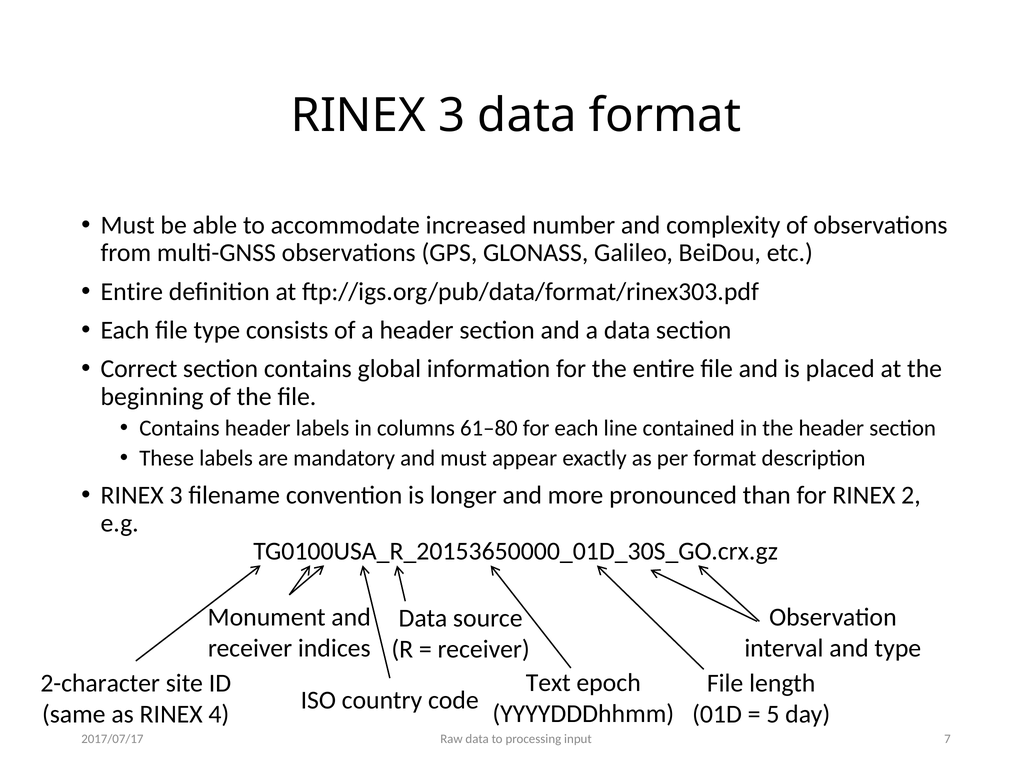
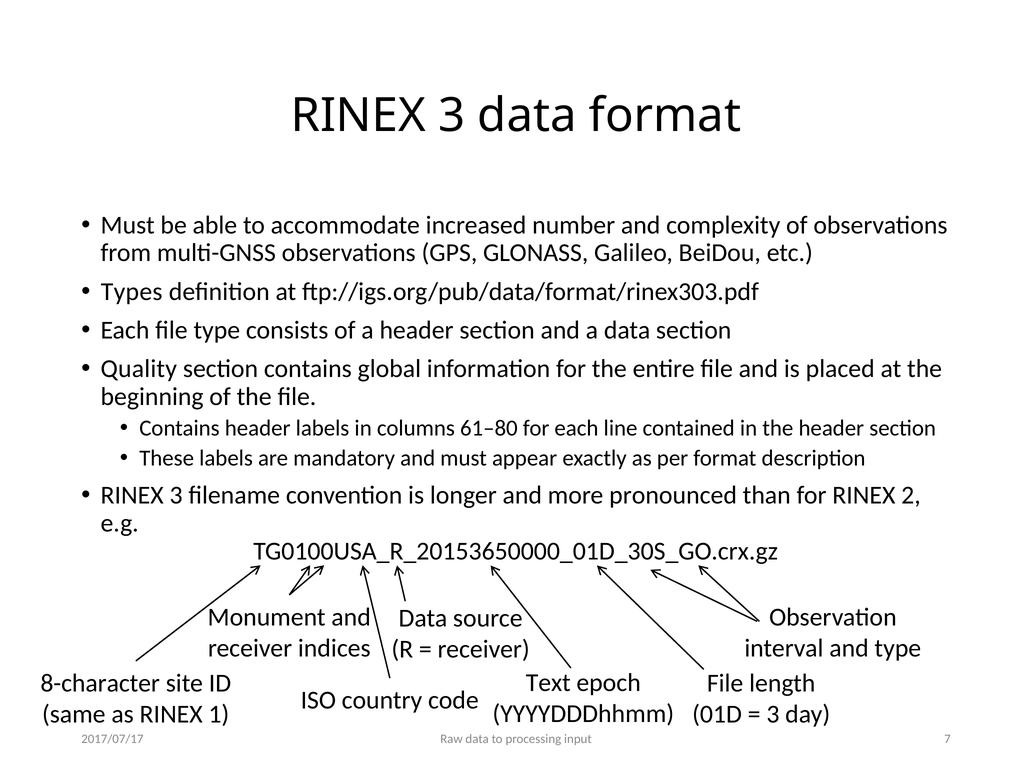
Entire: Entire -> Types (132, 291)
Correct: Correct -> Quality (139, 369)
2-character: 2-character -> 8-character (100, 683)
4: 4 -> 1 (219, 714)
5: 5 -> 3 (773, 714)
